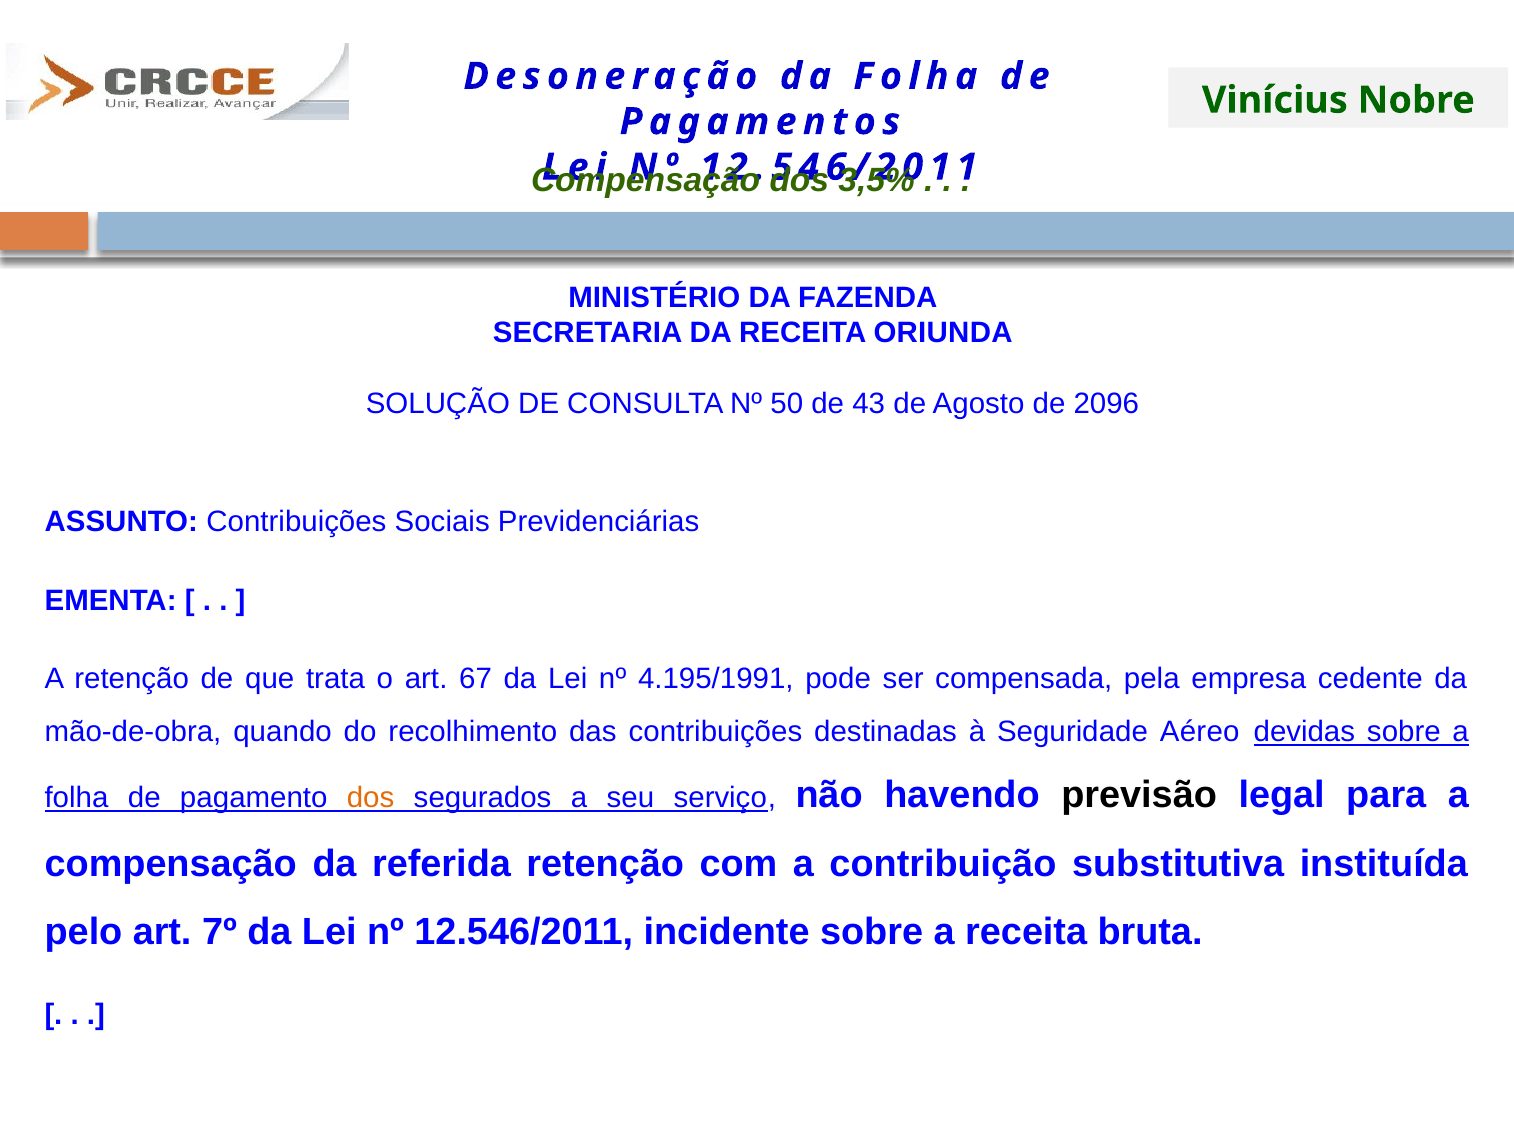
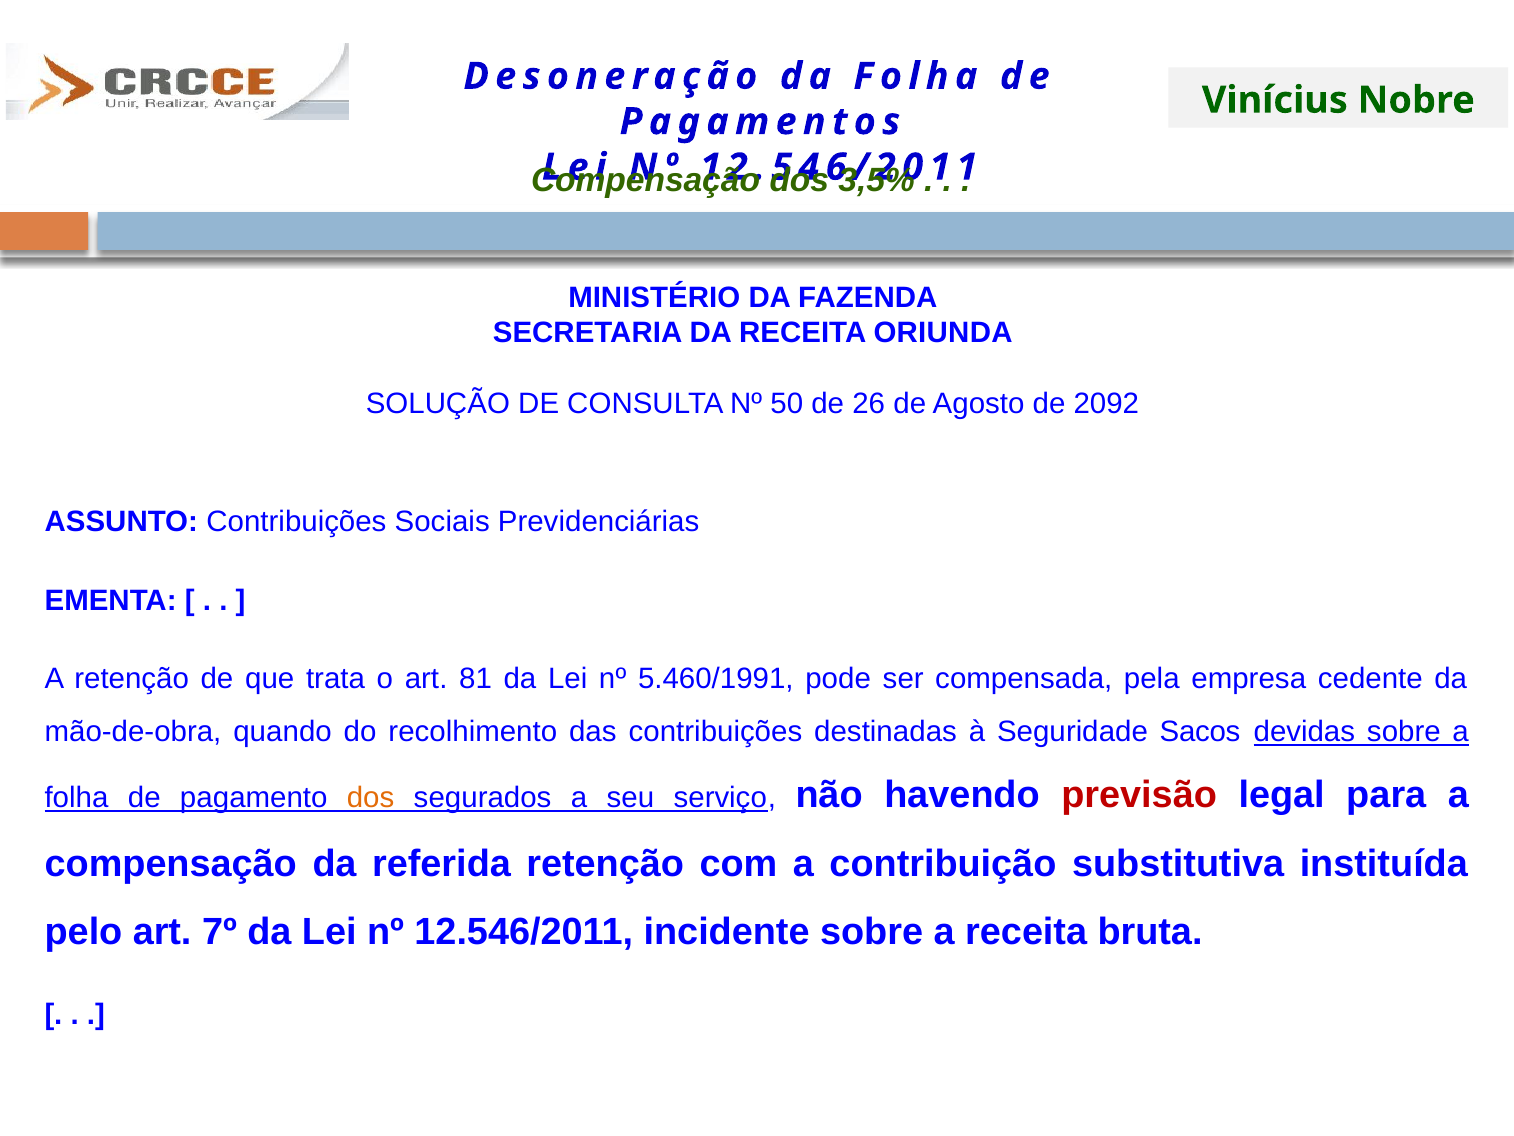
43: 43 -> 26 (869, 403)
2096: 2096 -> 2092 (1106, 403)
67: 67 -> 81 (476, 678)
4.195/1991: 4.195/1991 -> 5.460/1991 (716, 678)
Aéreo: Aéreo -> Sacos (1200, 731)
previsão colour: black -> red (1139, 795)
